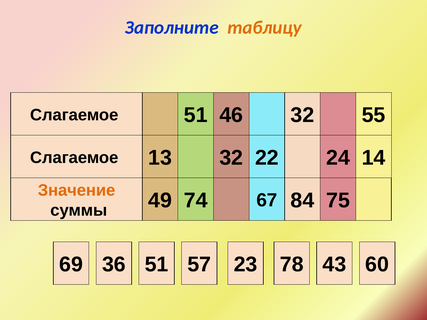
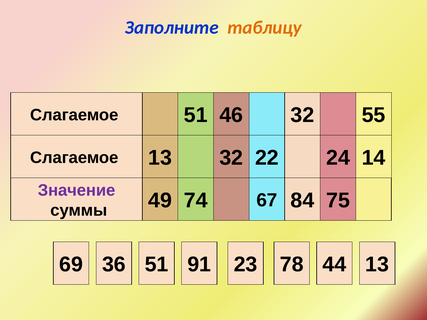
Значение colour: orange -> purple (77, 190)
57: 57 -> 91 (199, 265)
43: 43 -> 44 (334, 265)
36 60: 60 -> 13 (377, 265)
